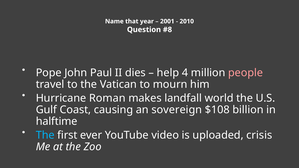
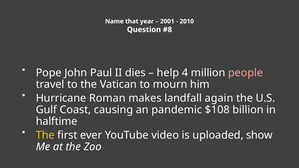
world: world -> again (219, 98)
sovereign: sovereign -> pandemic (177, 110)
The colour: light blue -> yellow (45, 135)
crisis: crisis -> show (259, 135)
